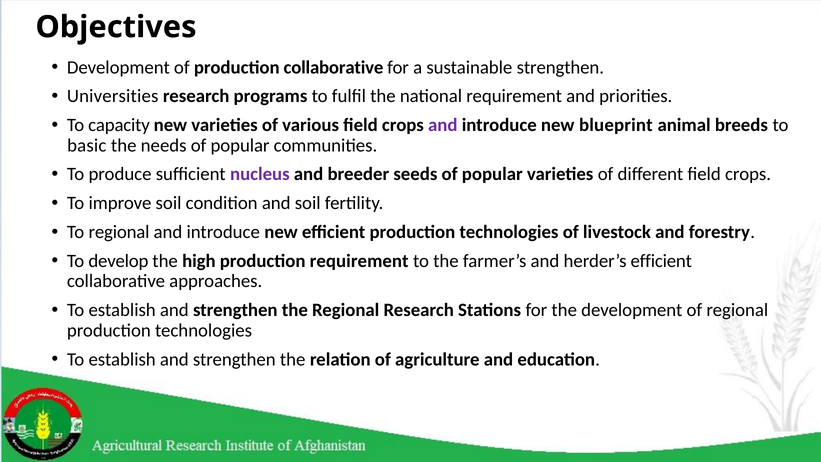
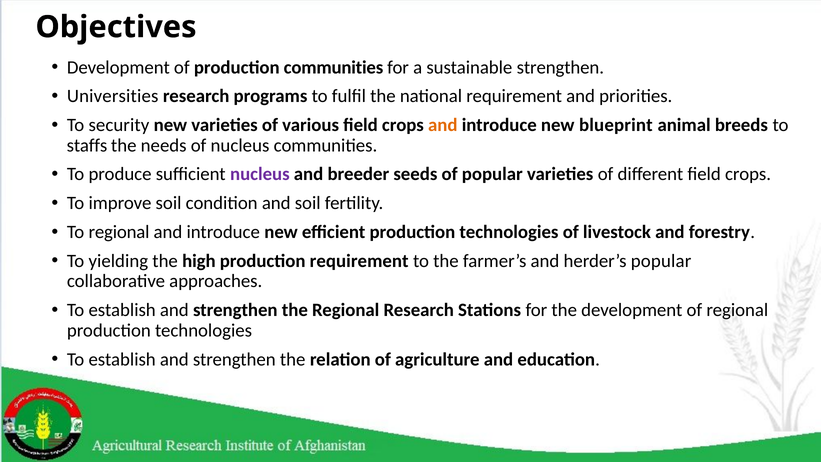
production collaborative: collaborative -> communities (333, 67)
capacity: capacity -> security (119, 125)
and colour: purple -> orange (443, 125)
basic: basic -> staffs (87, 145)
needs of popular: popular -> nucleus (240, 145)
develop: develop -> yielding (118, 261)
herder’s efficient: efficient -> popular (661, 261)
